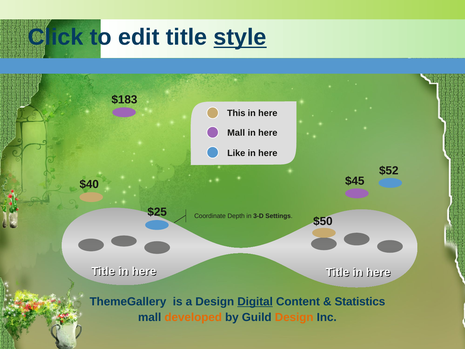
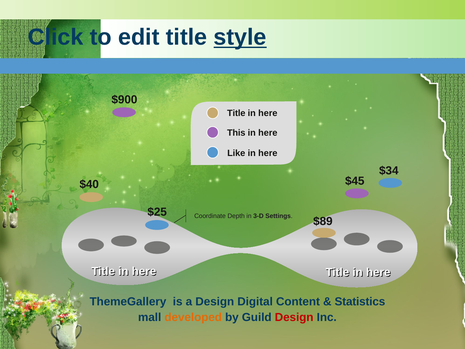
$183: $183 -> $900 (124, 100)
This: This -> Title (236, 113)
Mall: Mall -> This (236, 133)
$52: $52 -> $34 (389, 170)
$50: $50 -> $89 (323, 221)
Digital underline: present -> none (255, 302)
Design colour: orange -> red (294, 317)
